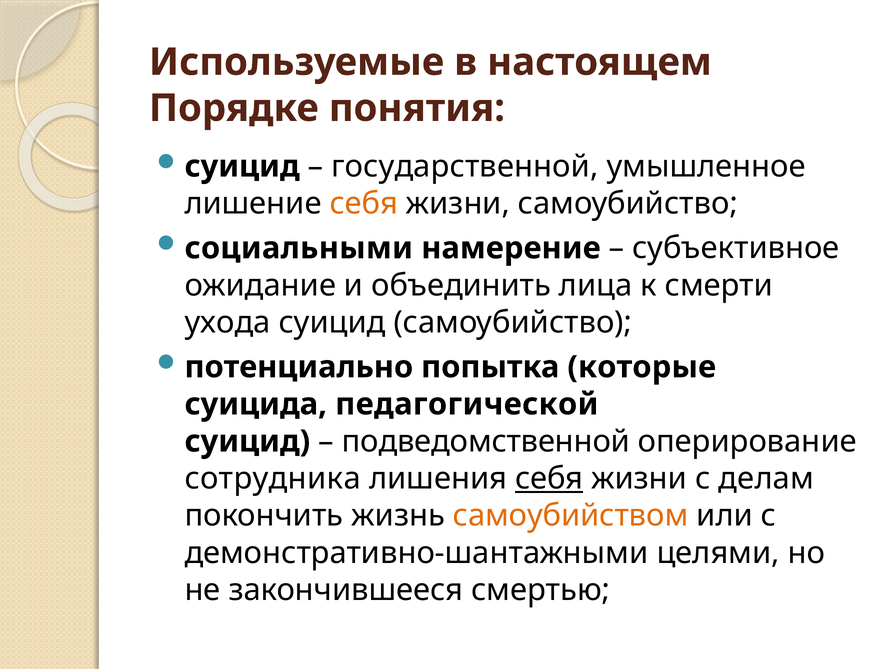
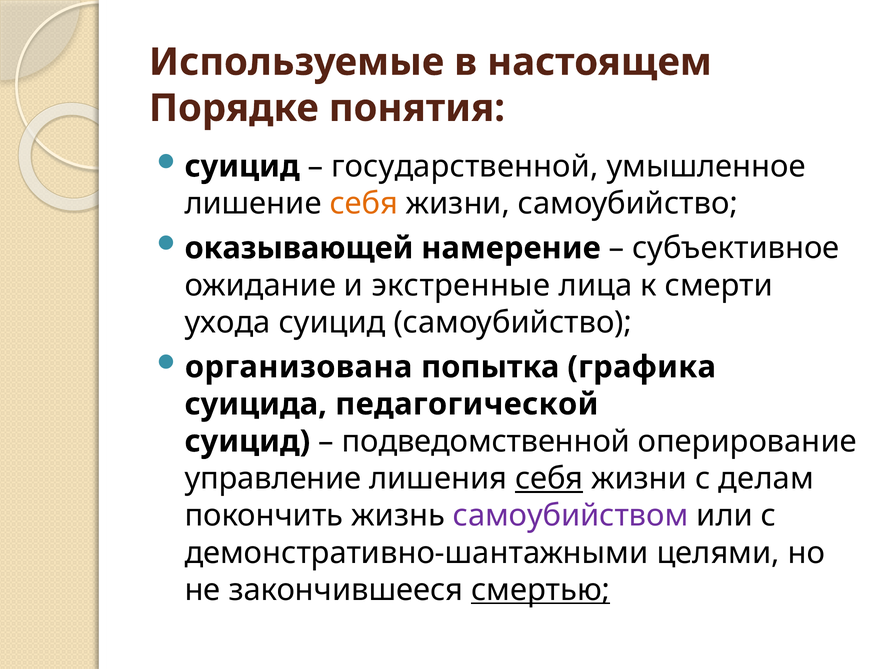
социальными: социальными -> оказывающей (299, 248)
объединить: объединить -> экстренные (461, 285)
потенциально: потенциально -> организована (299, 367)
которые: которые -> графика (642, 367)
сотрудника: сотрудника -> управление (273, 479)
самоубийством colour: orange -> purple (571, 516)
смертью underline: none -> present (541, 590)
